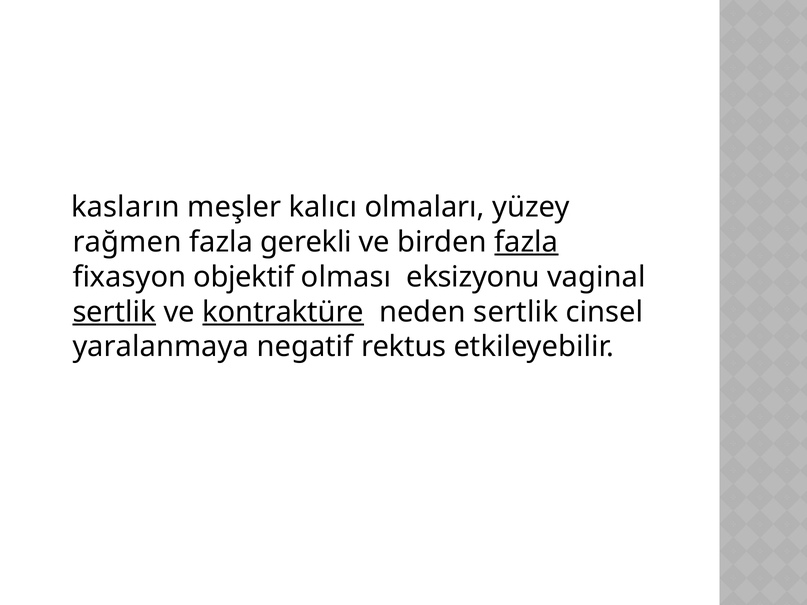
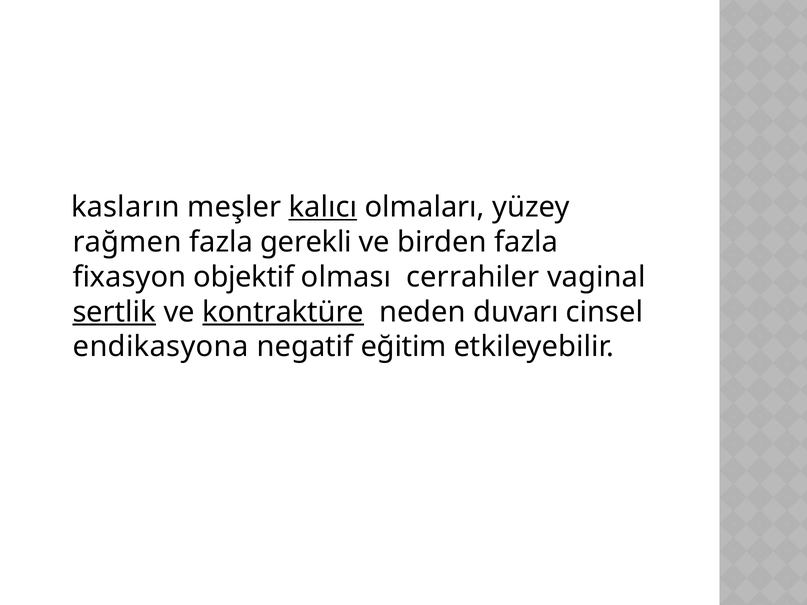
kalıcı underline: none -> present (323, 207)
fazla underline: present -> none (526, 242)
eksizyonu: eksizyonu -> cerrahiler (473, 277)
neden sertlik: sertlik -> duvarı (516, 312)
yaralanmaya: yaralanmaya -> endikasyona (161, 347)
rektus: rektus -> eğitim (404, 347)
